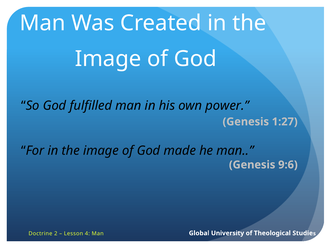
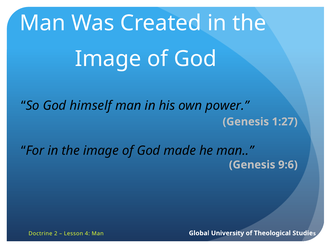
fulfilled: fulfilled -> himself (91, 106)
